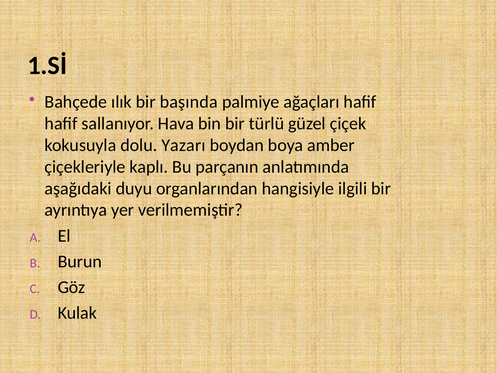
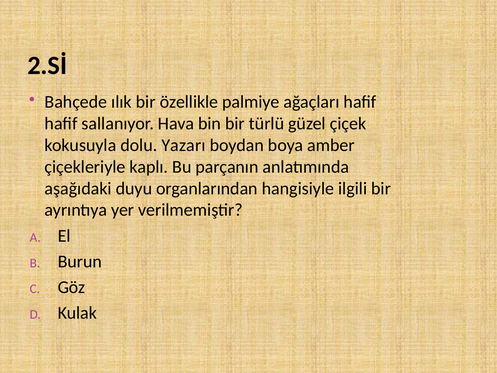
1.Sİ: 1.Sİ -> 2.Sİ (47, 66)
başında: başında -> özellikle (189, 102)
